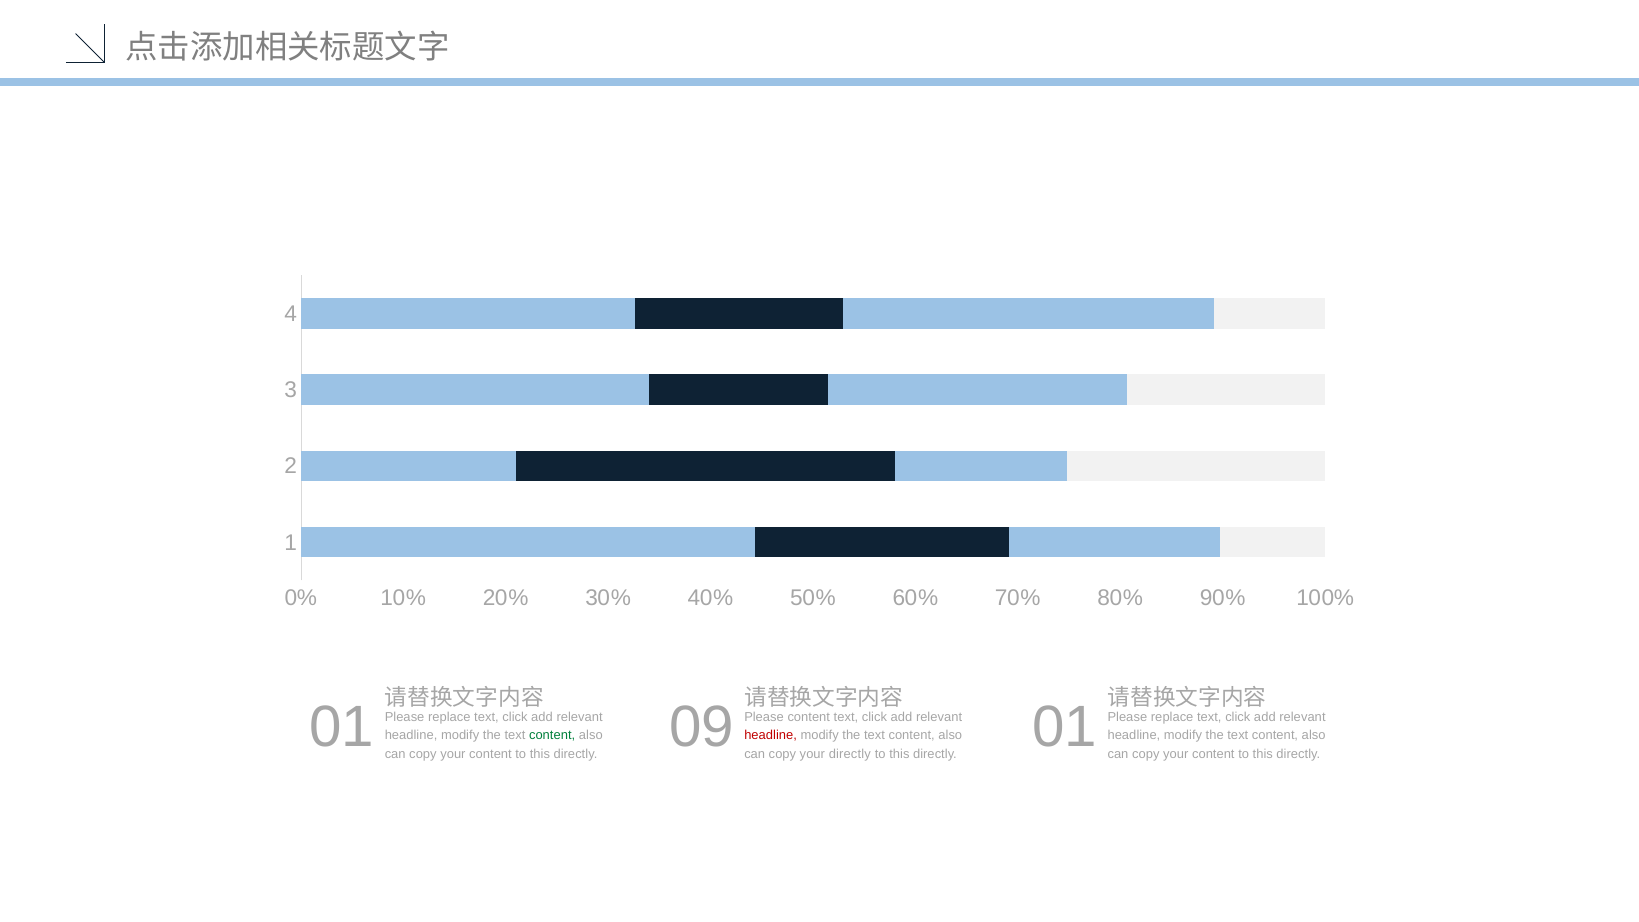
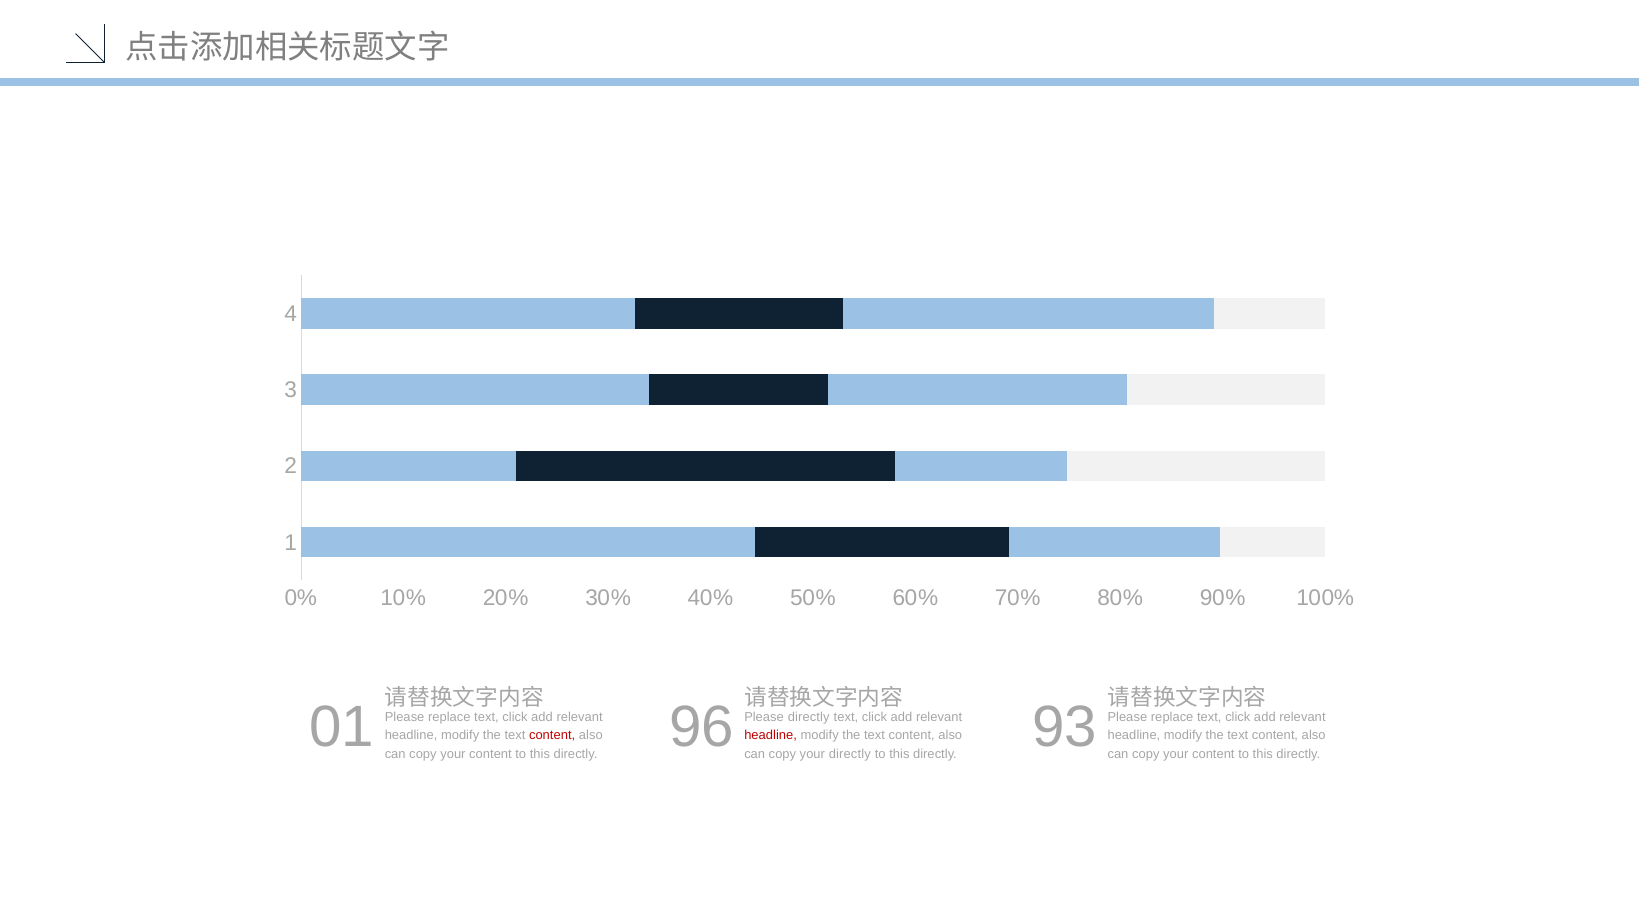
09: 09 -> 96 (701, 727)
Please content: content -> directly (809, 717)
01: 01 -> 93 (1065, 727)
content colour: green -> red (552, 736)
